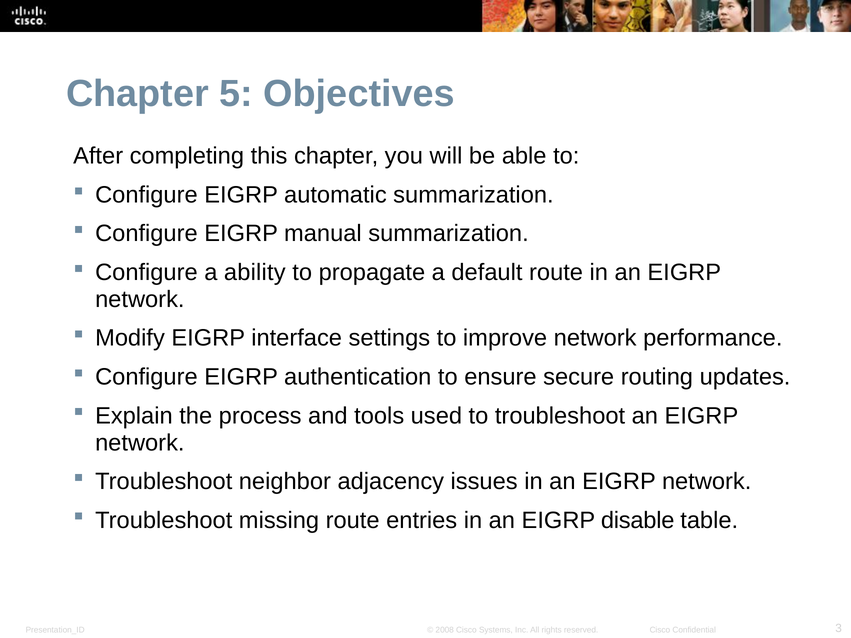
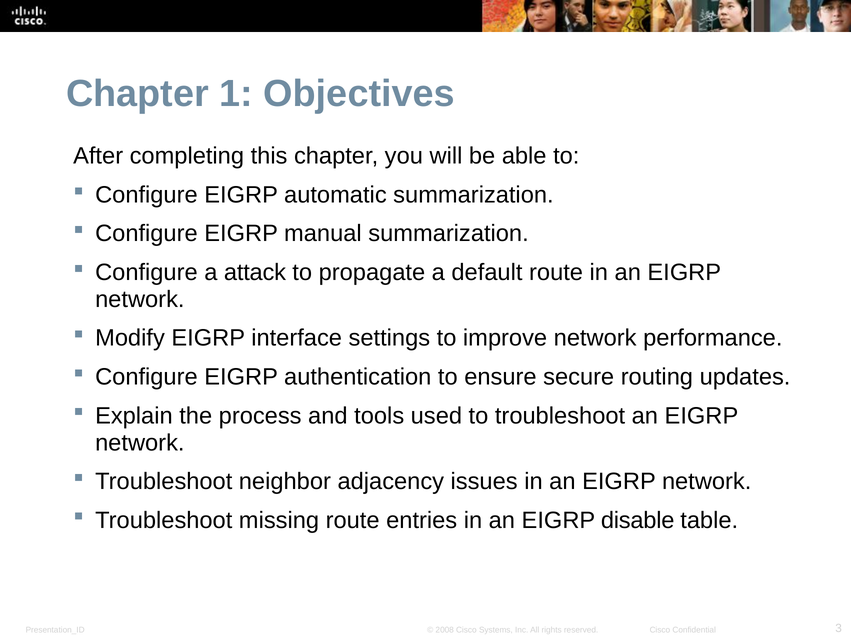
5: 5 -> 1 (236, 94)
ability: ability -> attack (255, 273)
